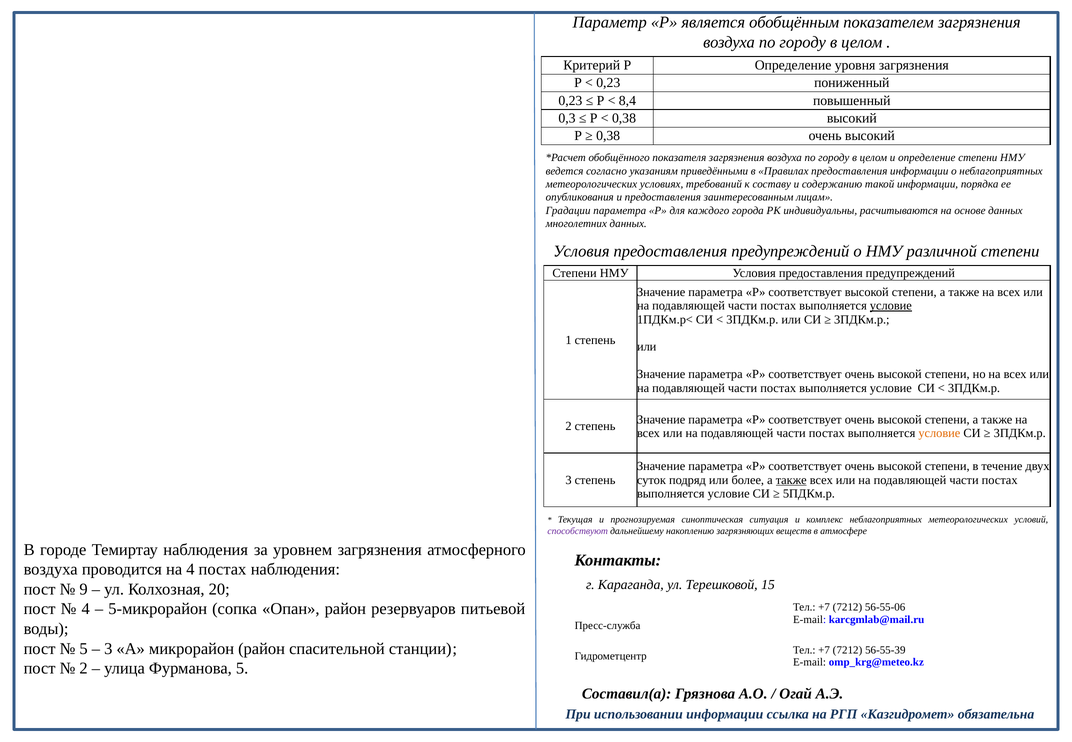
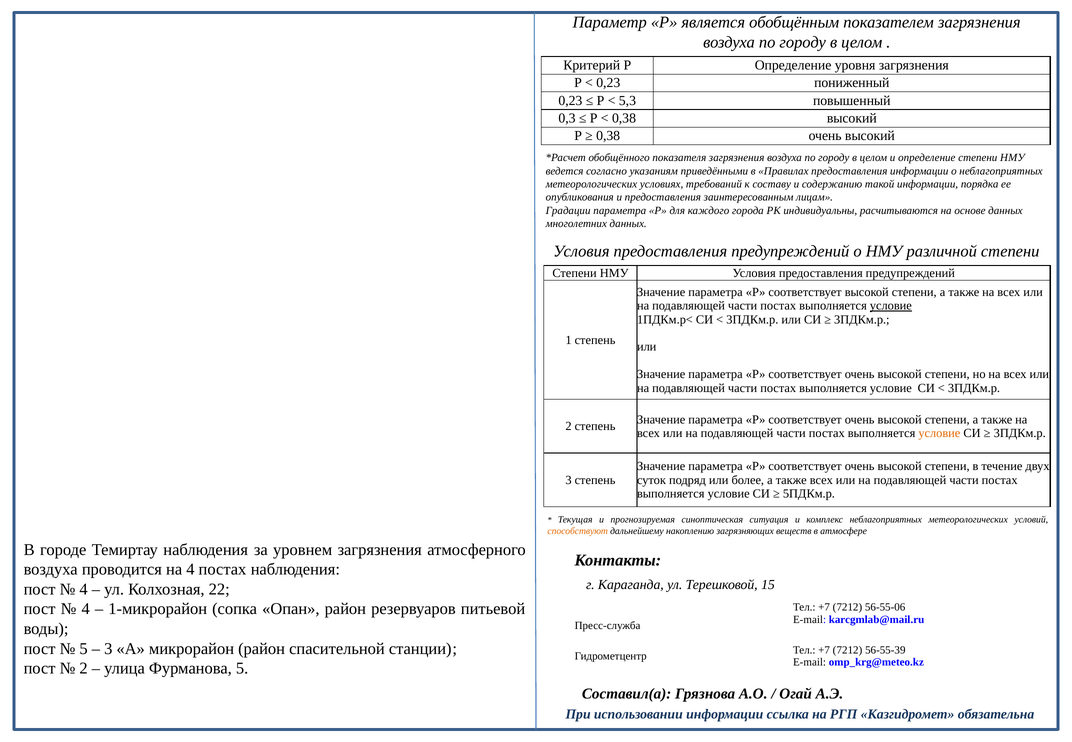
8,4: 8,4 -> 5,3 (627, 101)
также underline: present -> none (791, 480)
способствуют colour: purple -> orange (578, 531)
9: 9 -> 4 (84, 589)
20: 20 -> 22 (219, 589)
5-микрорайон: 5-микрорайон -> 1-микрорайон (158, 609)
